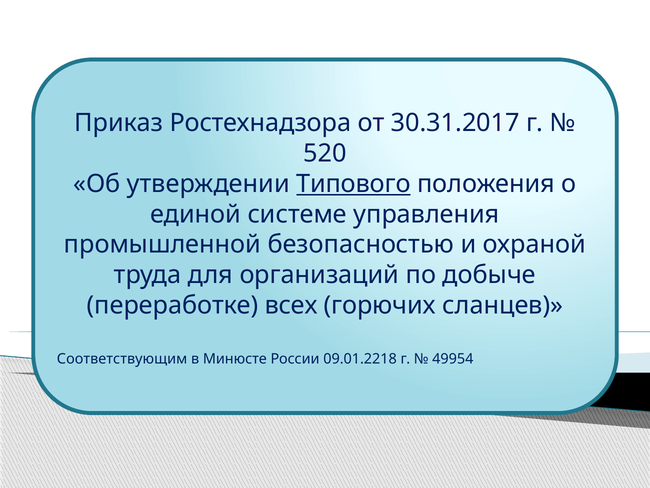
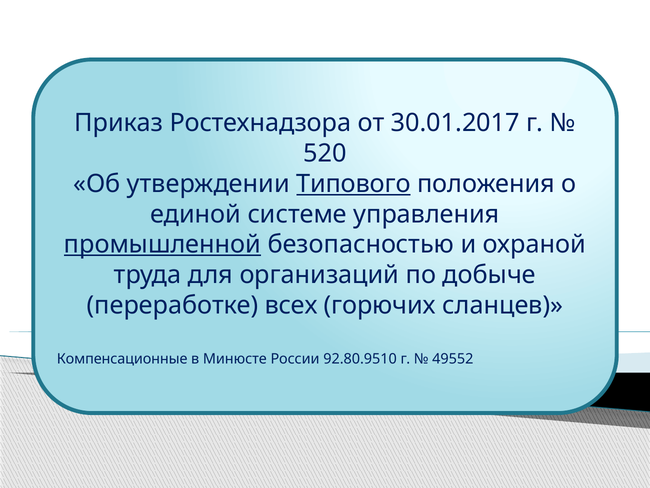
30.31.2017: 30.31.2017 -> 30.01.2017 (455, 123)
промышленной underline: none -> present (163, 244)
Соответствующим: Соответствующим -> Компенсационные (122, 358)
09.01.2218: 09.01.2218 -> 92.80.9510 (360, 358)
49954: 49954 -> 49552 (453, 358)
